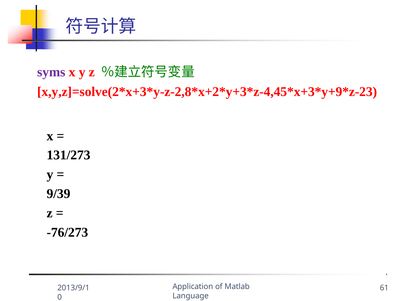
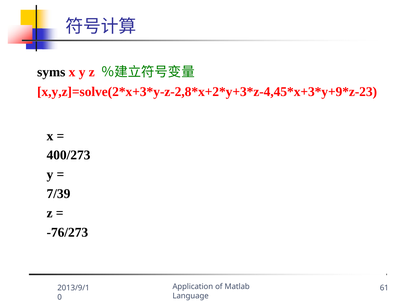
syms colour: purple -> black (51, 72)
131/273: 131/273 -> 400/273 (69, 155)
9/39: 9/39 -> 7/39 (58, 194)
